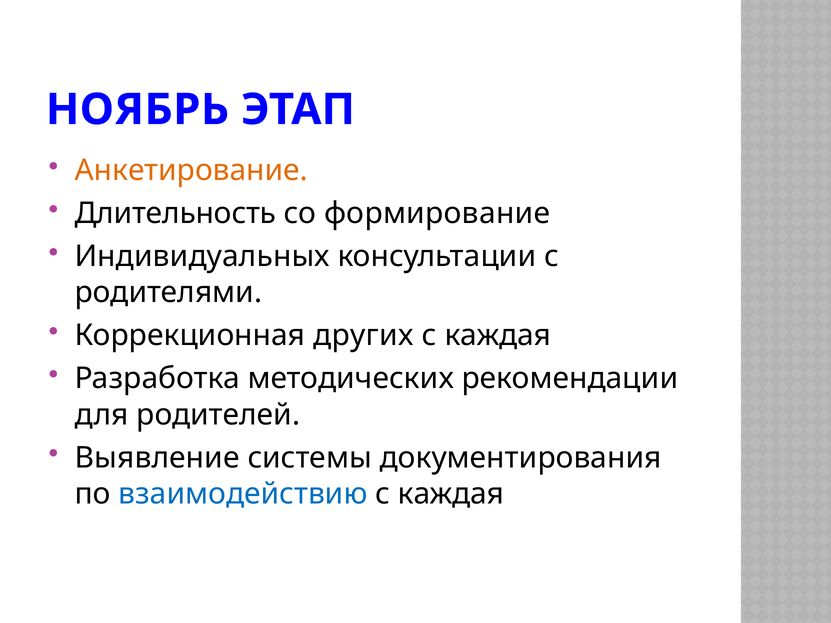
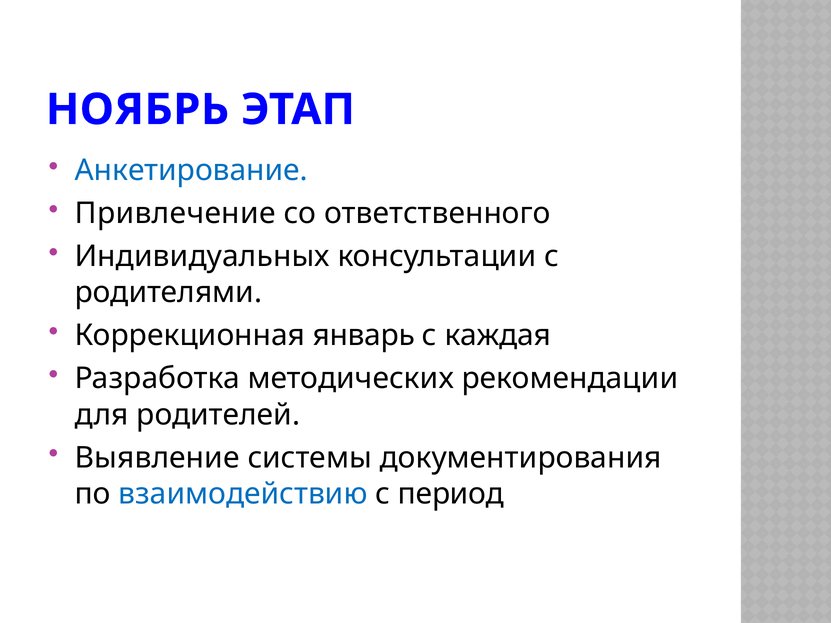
Анкетирование colour: orange -> blue (191, 171)
Длительность: Длительность -> Привлечение (175, 214)
формирование: формирование -> ответственного (437, 214)
других: других -> январь (364, 336)
каждая: каждая -> период (451, 494)
